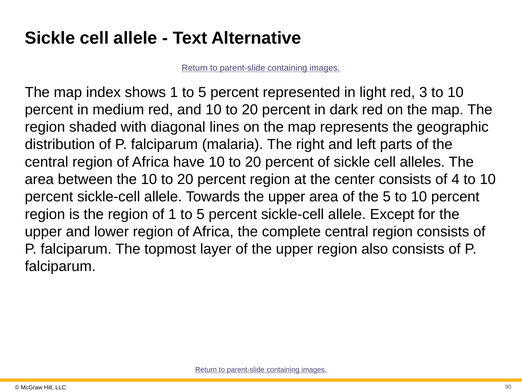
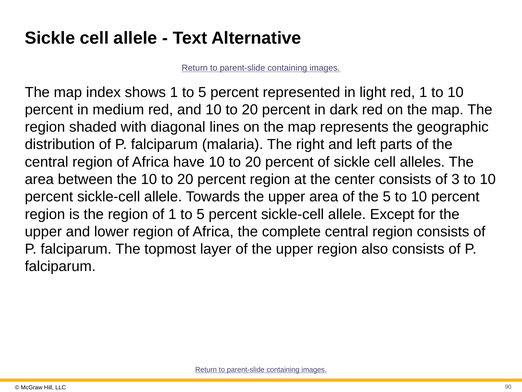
red 3: 3 -> 1 (423, 92)
4: 4 -> 3 (456, 179)
